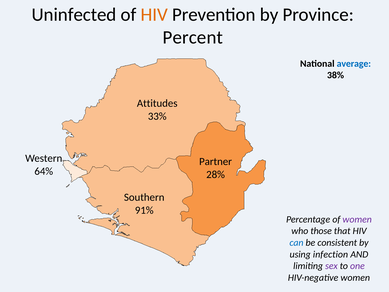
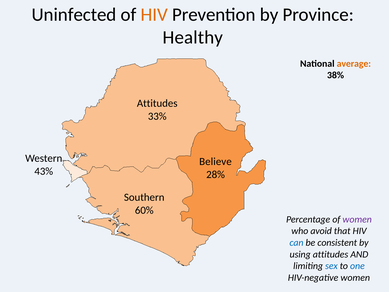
Percent: Percent -> Healthy (193, 37)
average colour: blue -> orange (354, 64)
Partner: Partner -> Believe (215, 161)
64%: 64% -> 43% (44, 171)
91%: 91% -> 60% (144, 210)
those: those -> avoid (321, 231)
using infection: infection -> attitudes (331, 254)
sex colour: purple -> blue (331, 266)
one colour: purple -> blue (357, 266)
